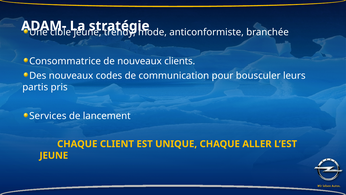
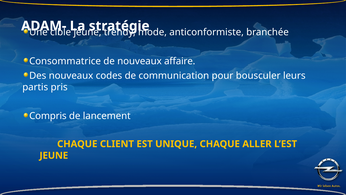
clients: clients -> affaire (180, 61)
Services: Services -> Compris (48, 116)
